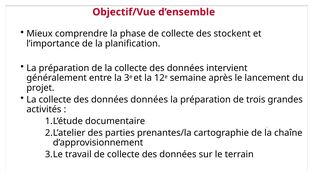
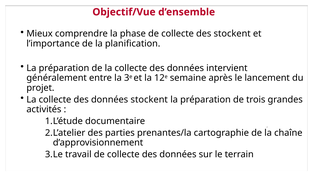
données données: données -> stockent (149, 100)
